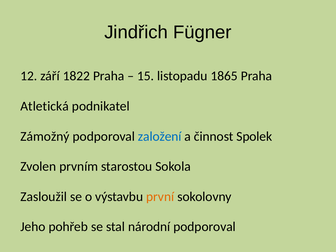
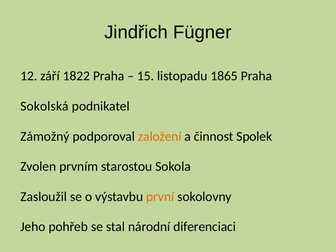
Atletická: Atletická -> Sokolská (45, 106)
založení colour: blue -> orange (160, 136)
národní podporoval: podporoval -> diferenciaci (205, 227)
